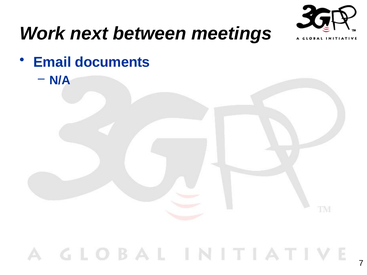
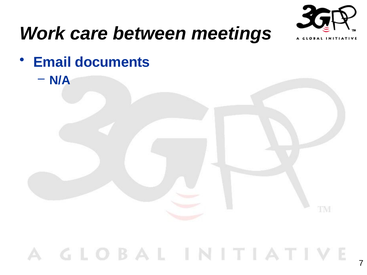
next: next -> care (89, 34)
